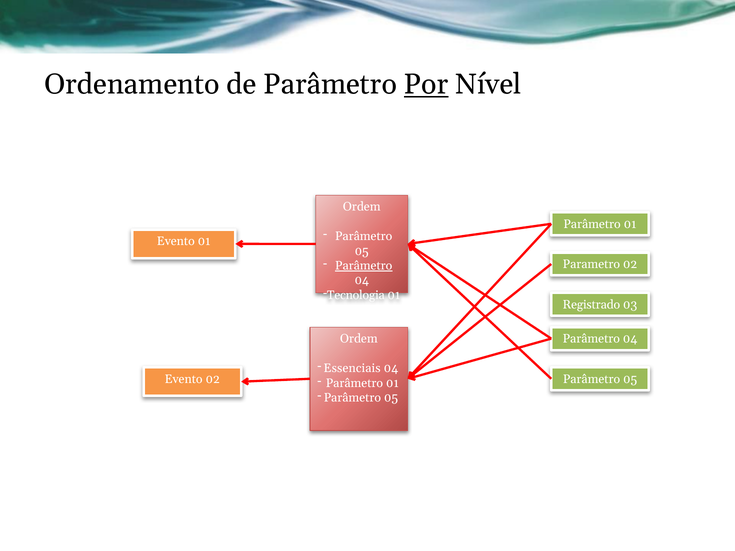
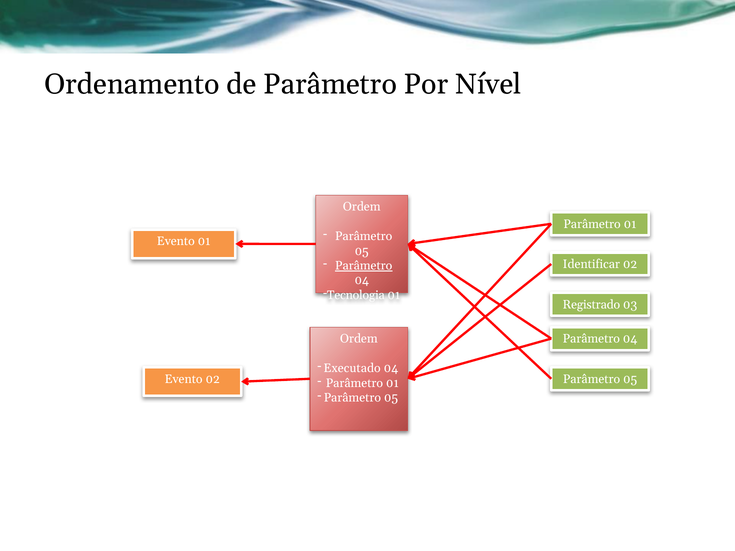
Por underline: present -> none (426, 85)
Parametro: Parametro -> Identificar (591, 264)
Essenciais: Essenciais -> Executado (352, 368)
